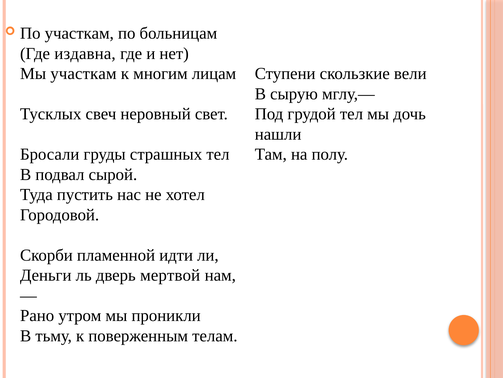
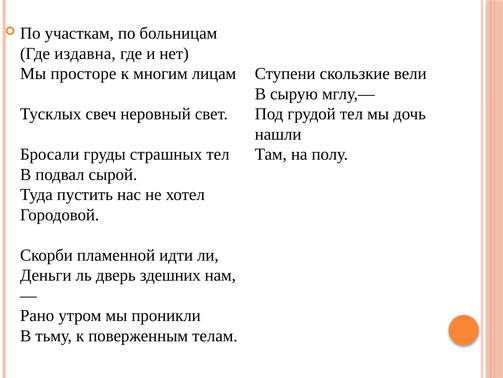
Мы участкам: участкам -> просторе (83, 74)
мертвой: мертвой -> здешних (170, 275)
